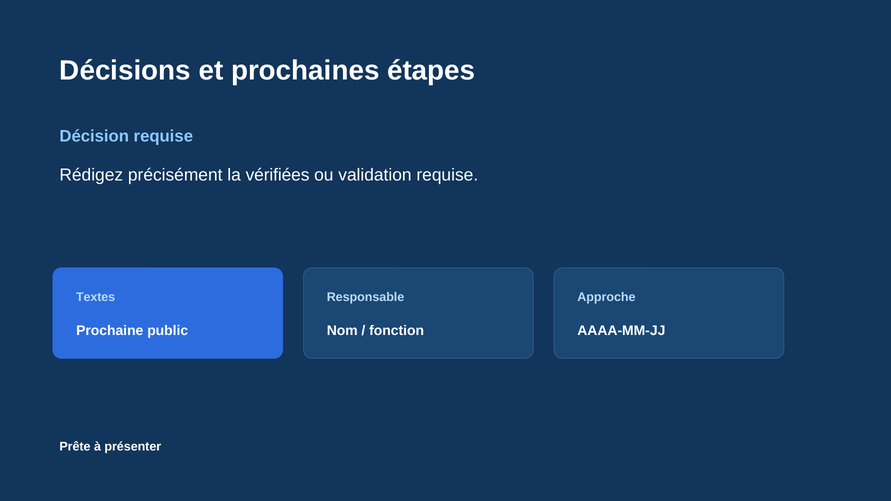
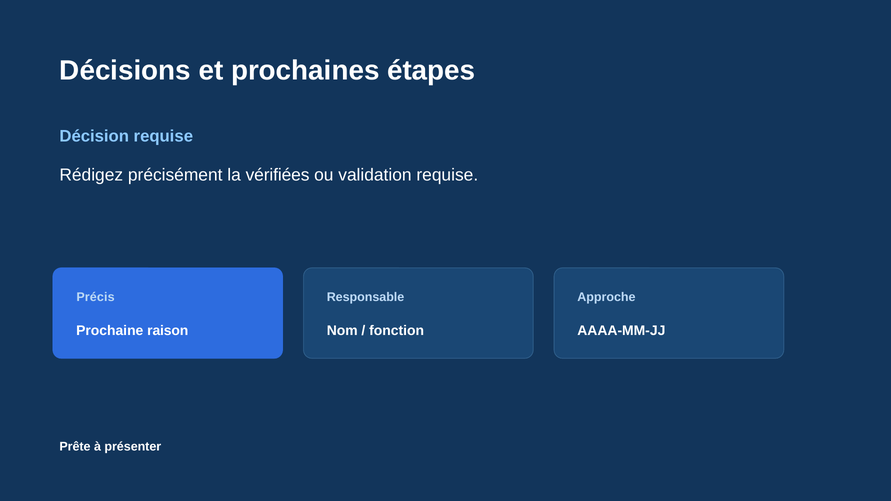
Textes: Textes -> Précis (95, 297)
public: public -> raison (168, 331)
